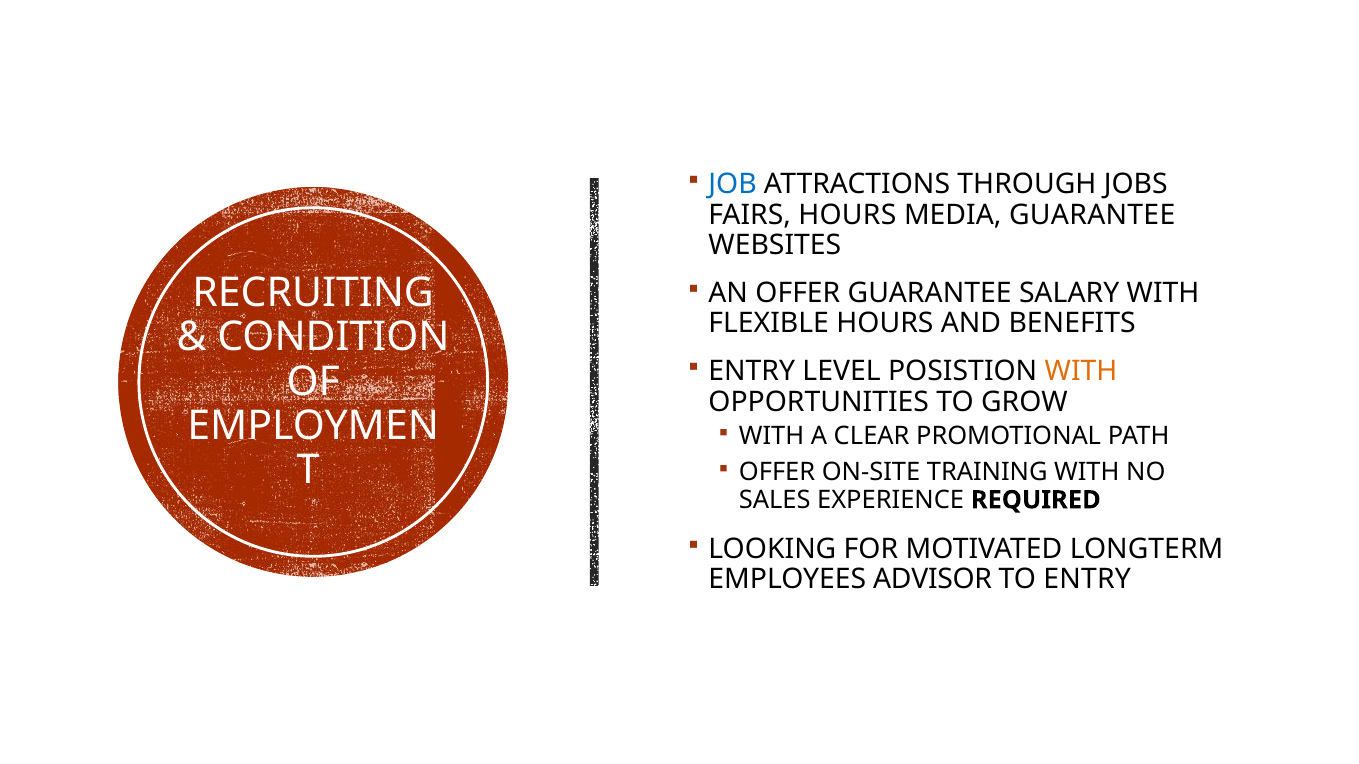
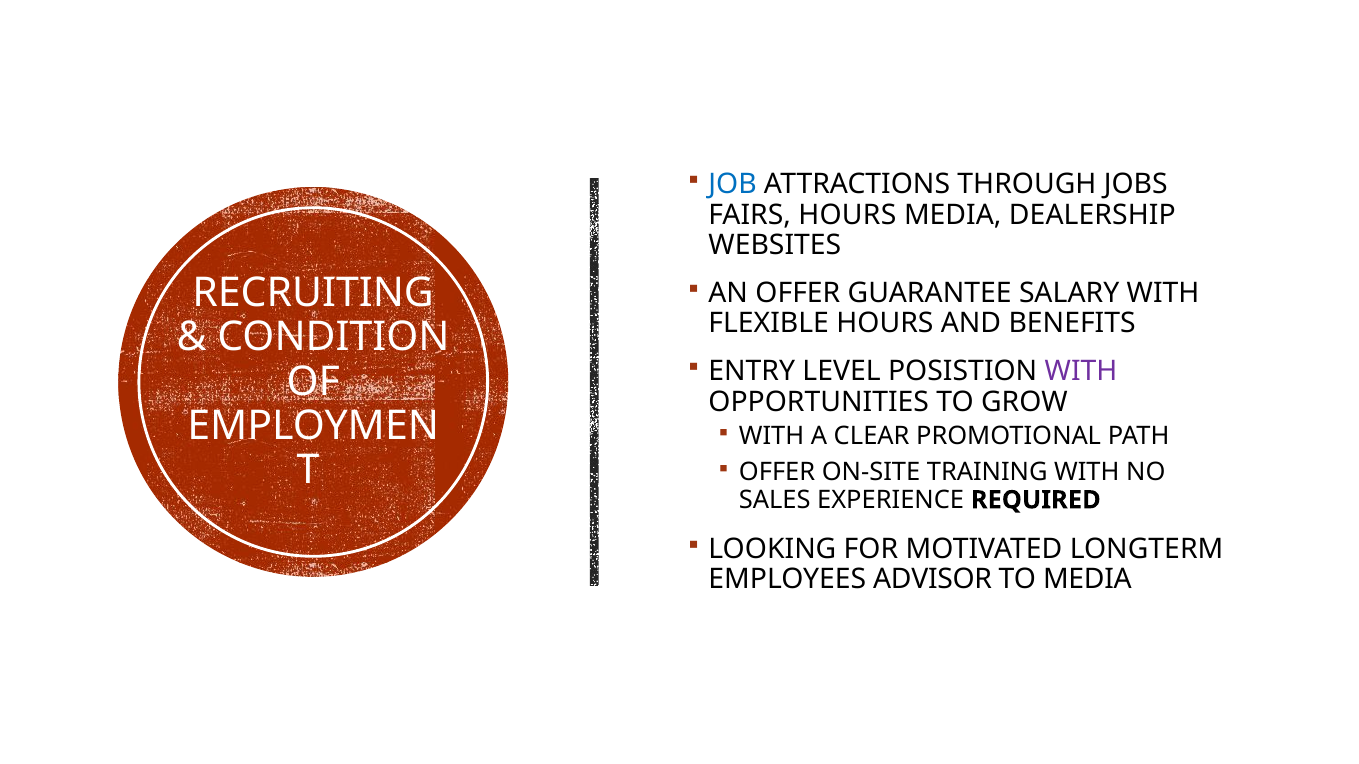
MEDIA GUARANTEE: GUARANTEE -> DEALERSHIP (1092, 215)
WITH colour: orange -> purple (1081, 371)
TO ENTRY: ENTRY -> MEDIA (1087, 580)
